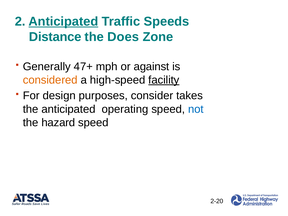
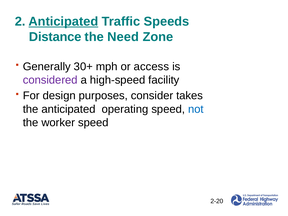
Does: Does -> Need (123, 37)
47+: 47+ -> 30+ (83, 67)
against: against -> access (151, 67)
considered colour: orange -> purple (50, 80)
facility underline: present -> none (164, 80)
hazard: hazard -> worker (58, 123)
